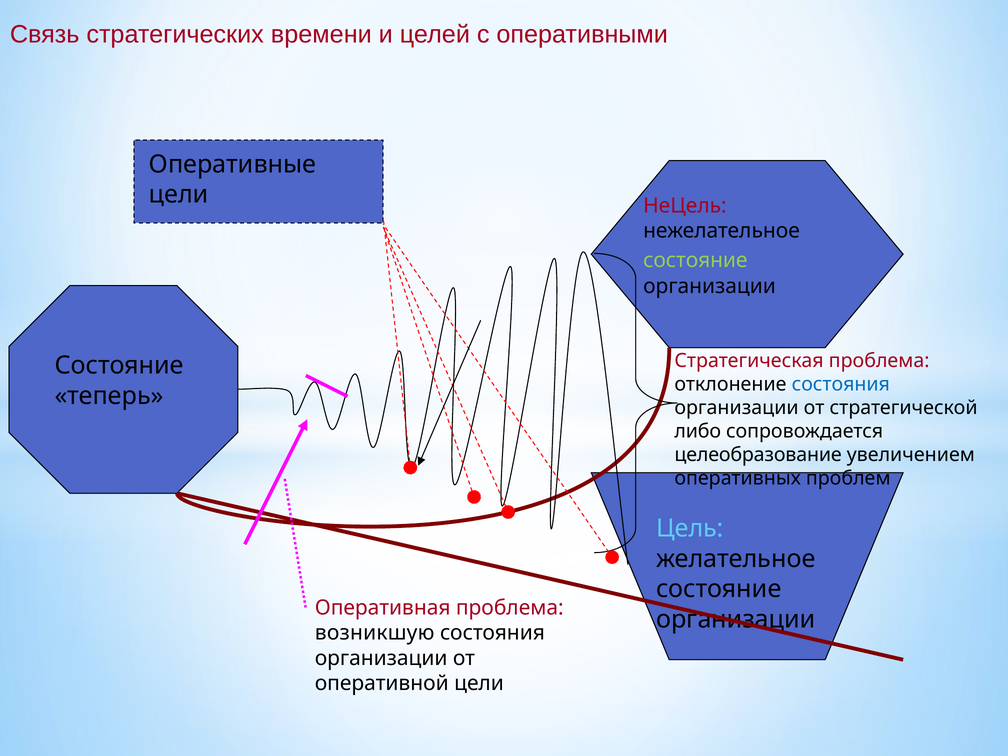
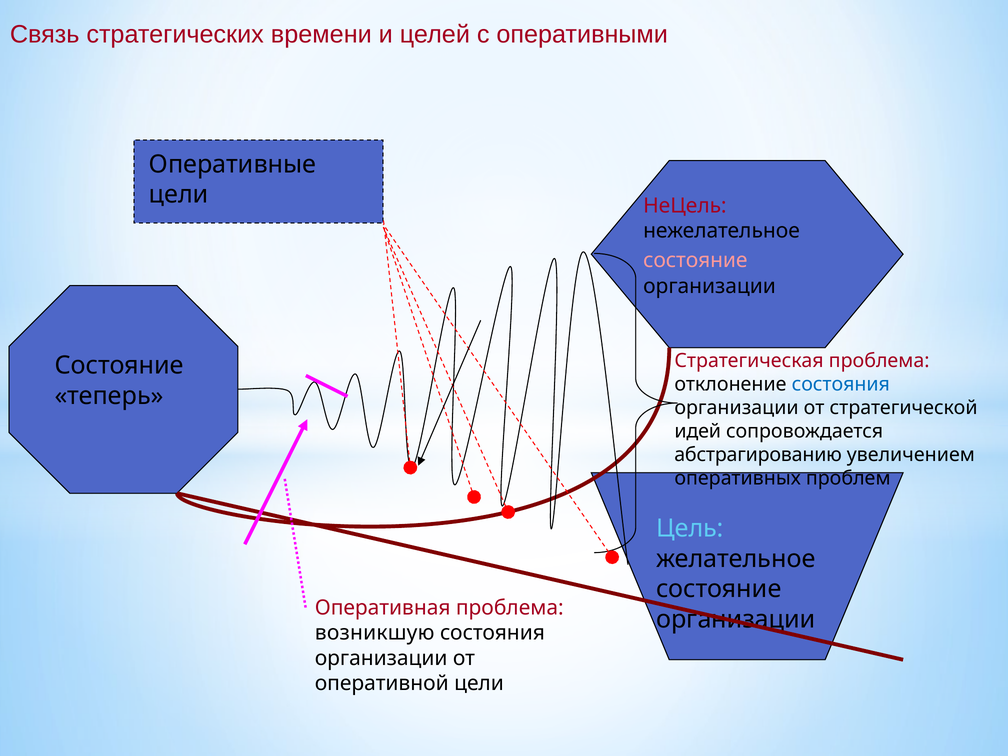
состояние colour: light green -> pink (695, 260)
либо: либо -> идей (698, 431)
целеобразование: целеобразование -> абстрагированию (758, 455)
